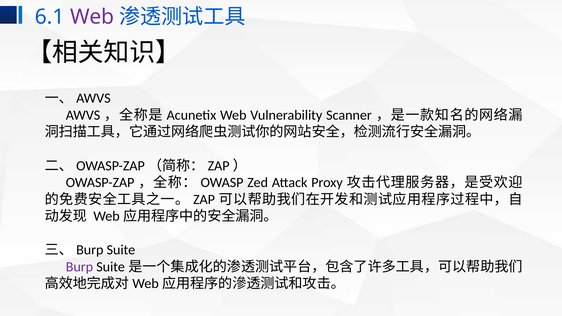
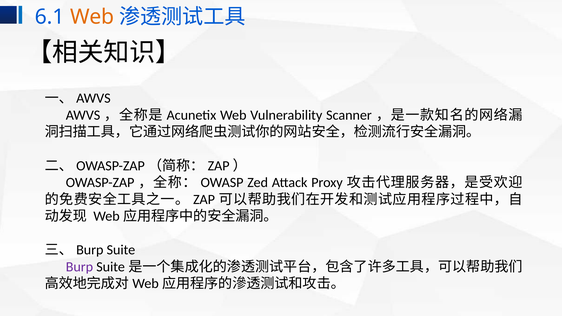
Web colour: purple -> orange (92, 17)
